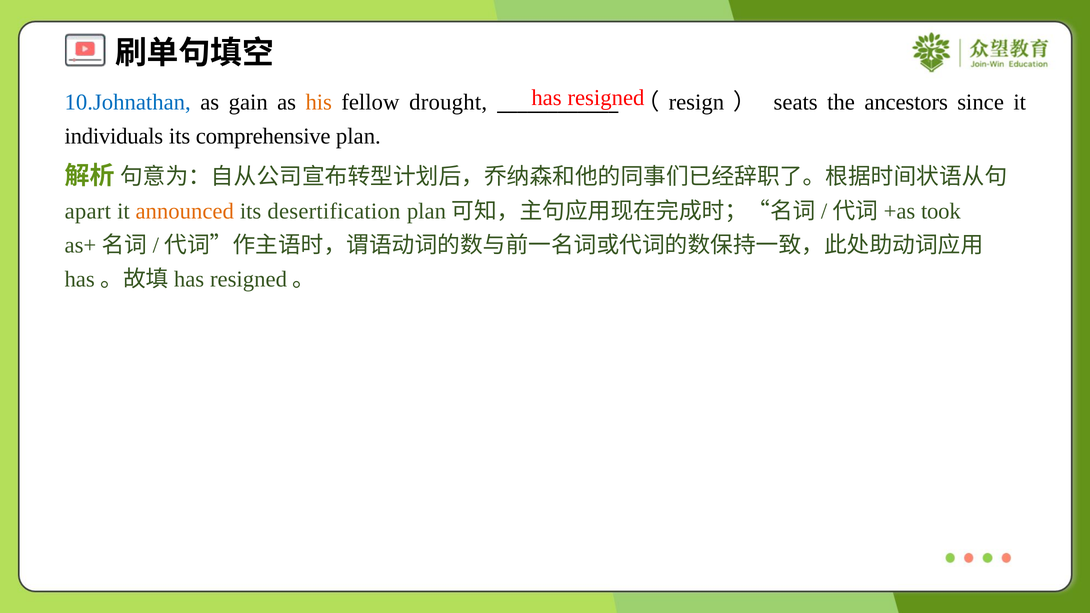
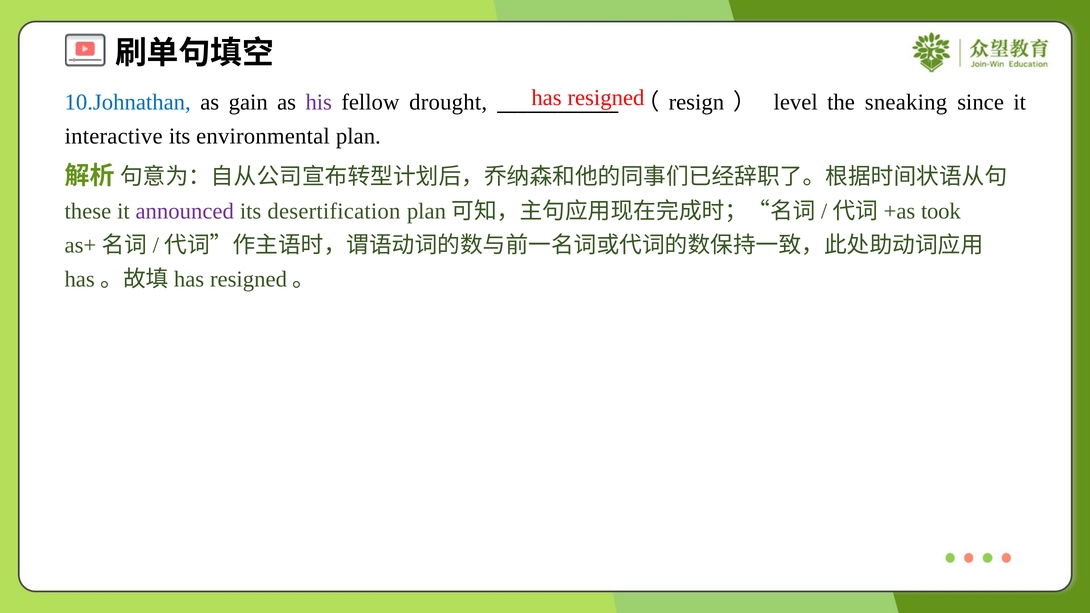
his colour: orange -> purple (319, 102)
seats: seats -> level (796, 102)
ancestors: ancestors -> sneaking (906, 102)
individuals: individuals -> interactive (114, 136)
comprehensive: comprehensive -> environmental (263, 136)
apart: apart -> these (88, 211)
announced colour: orange -> purple (185, 211)
